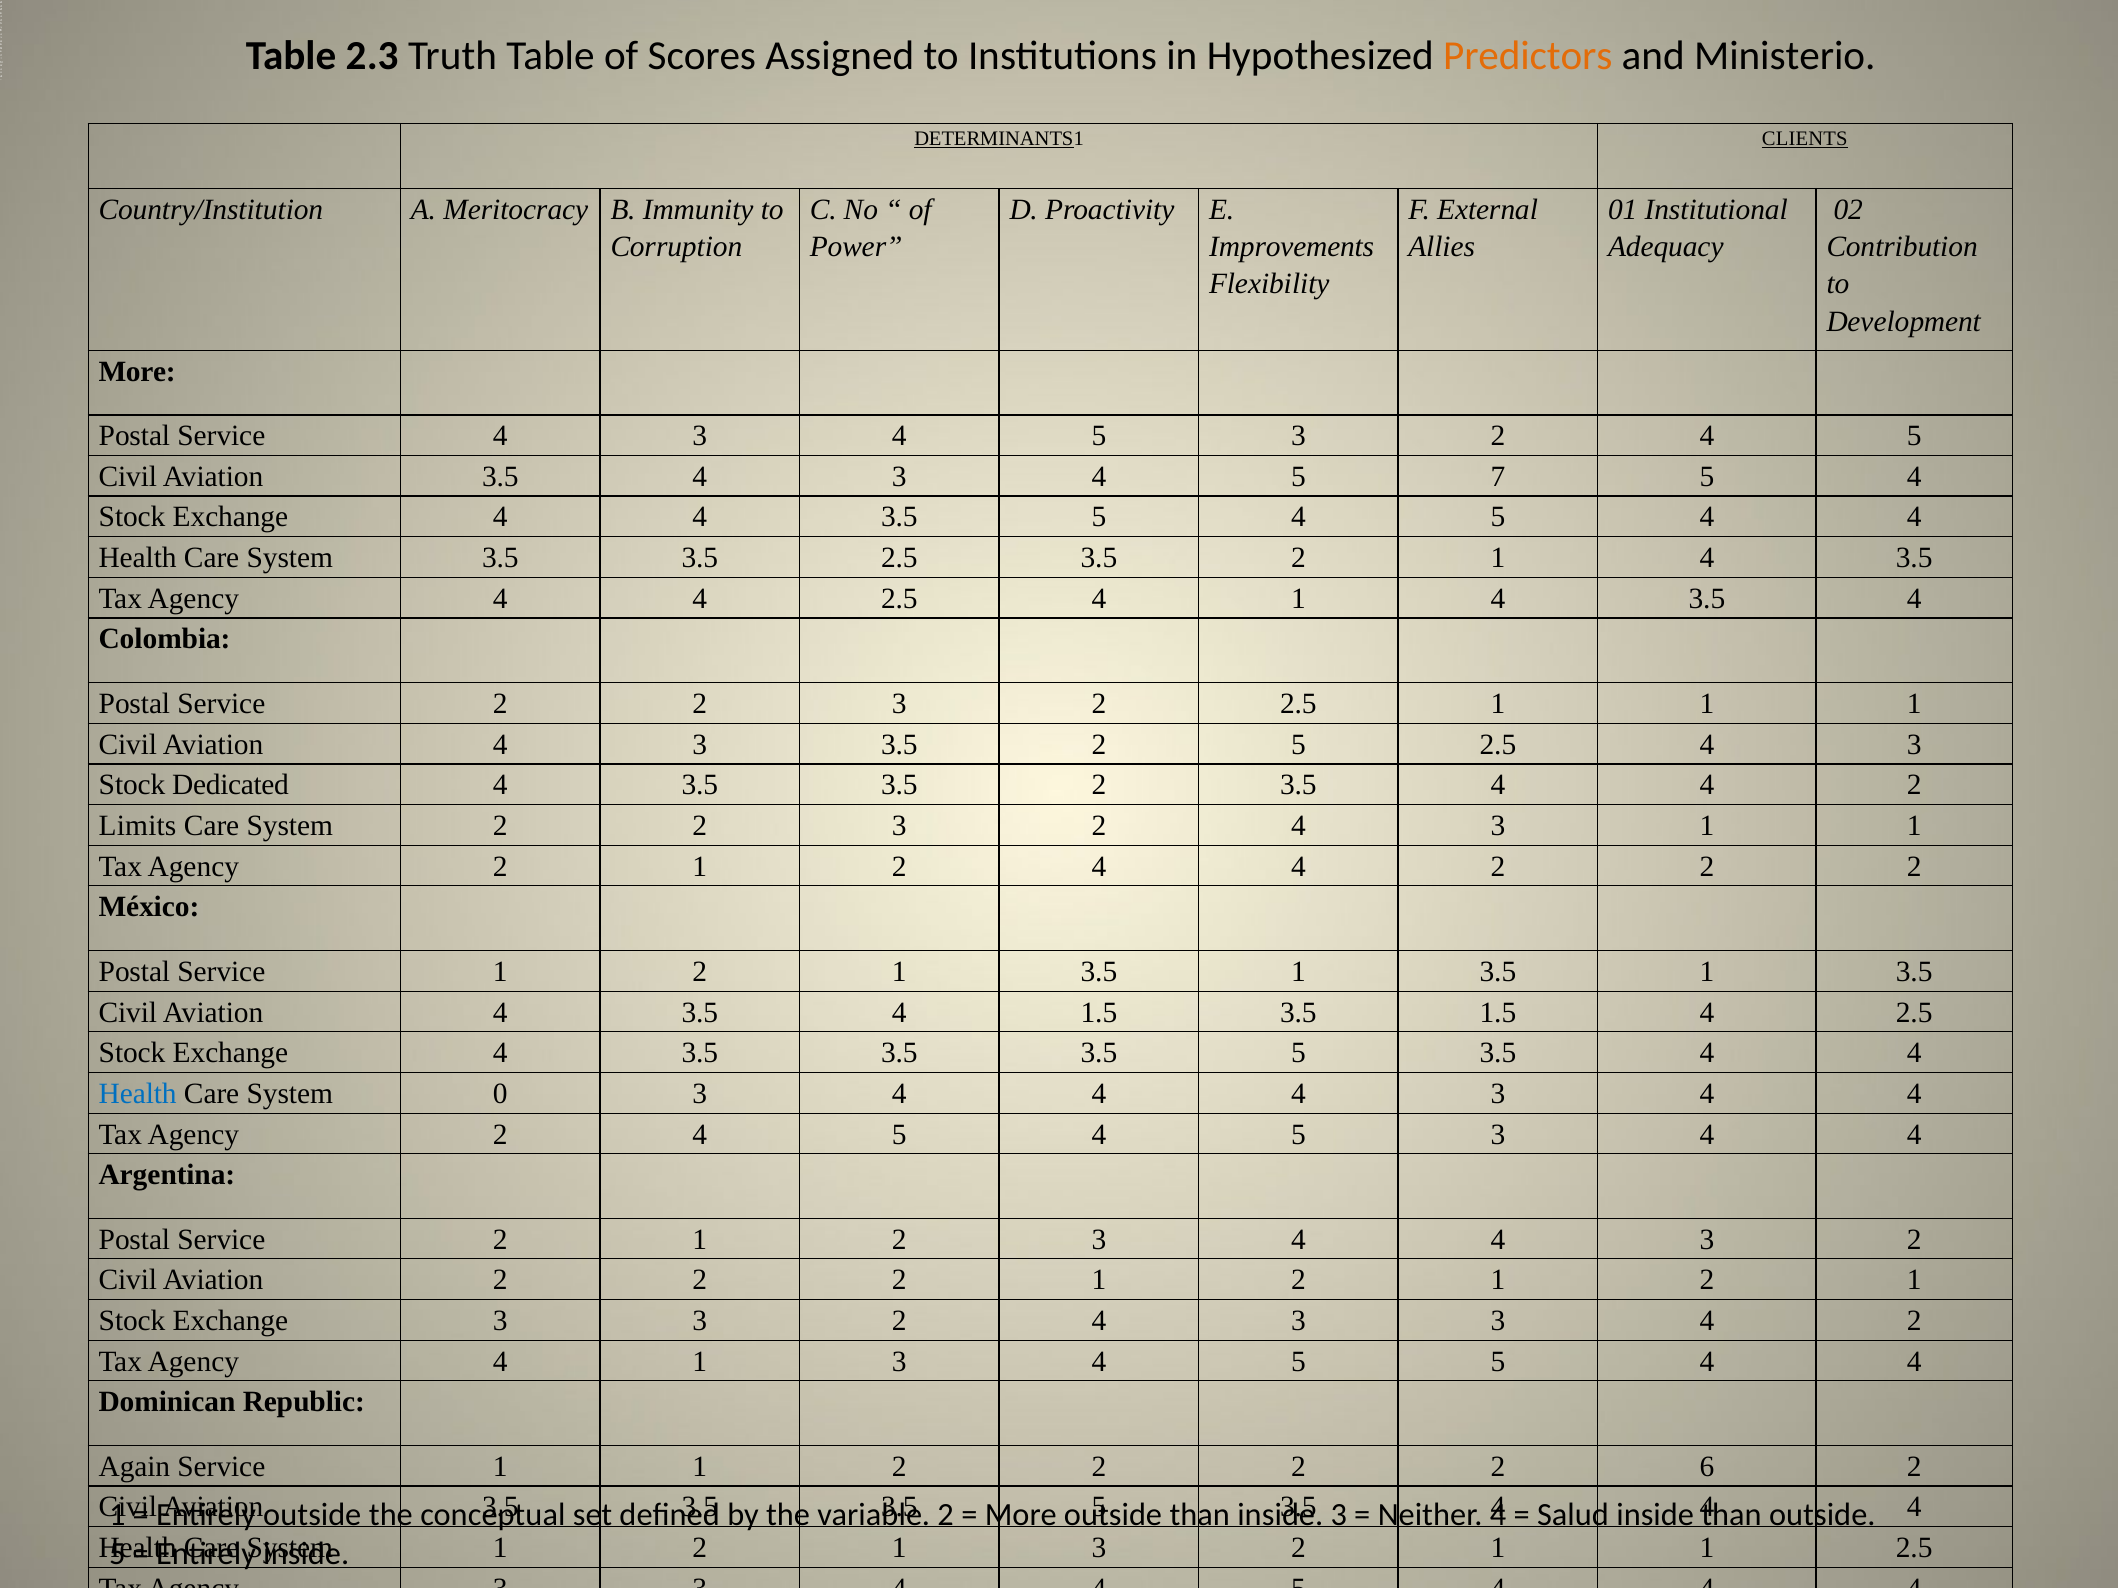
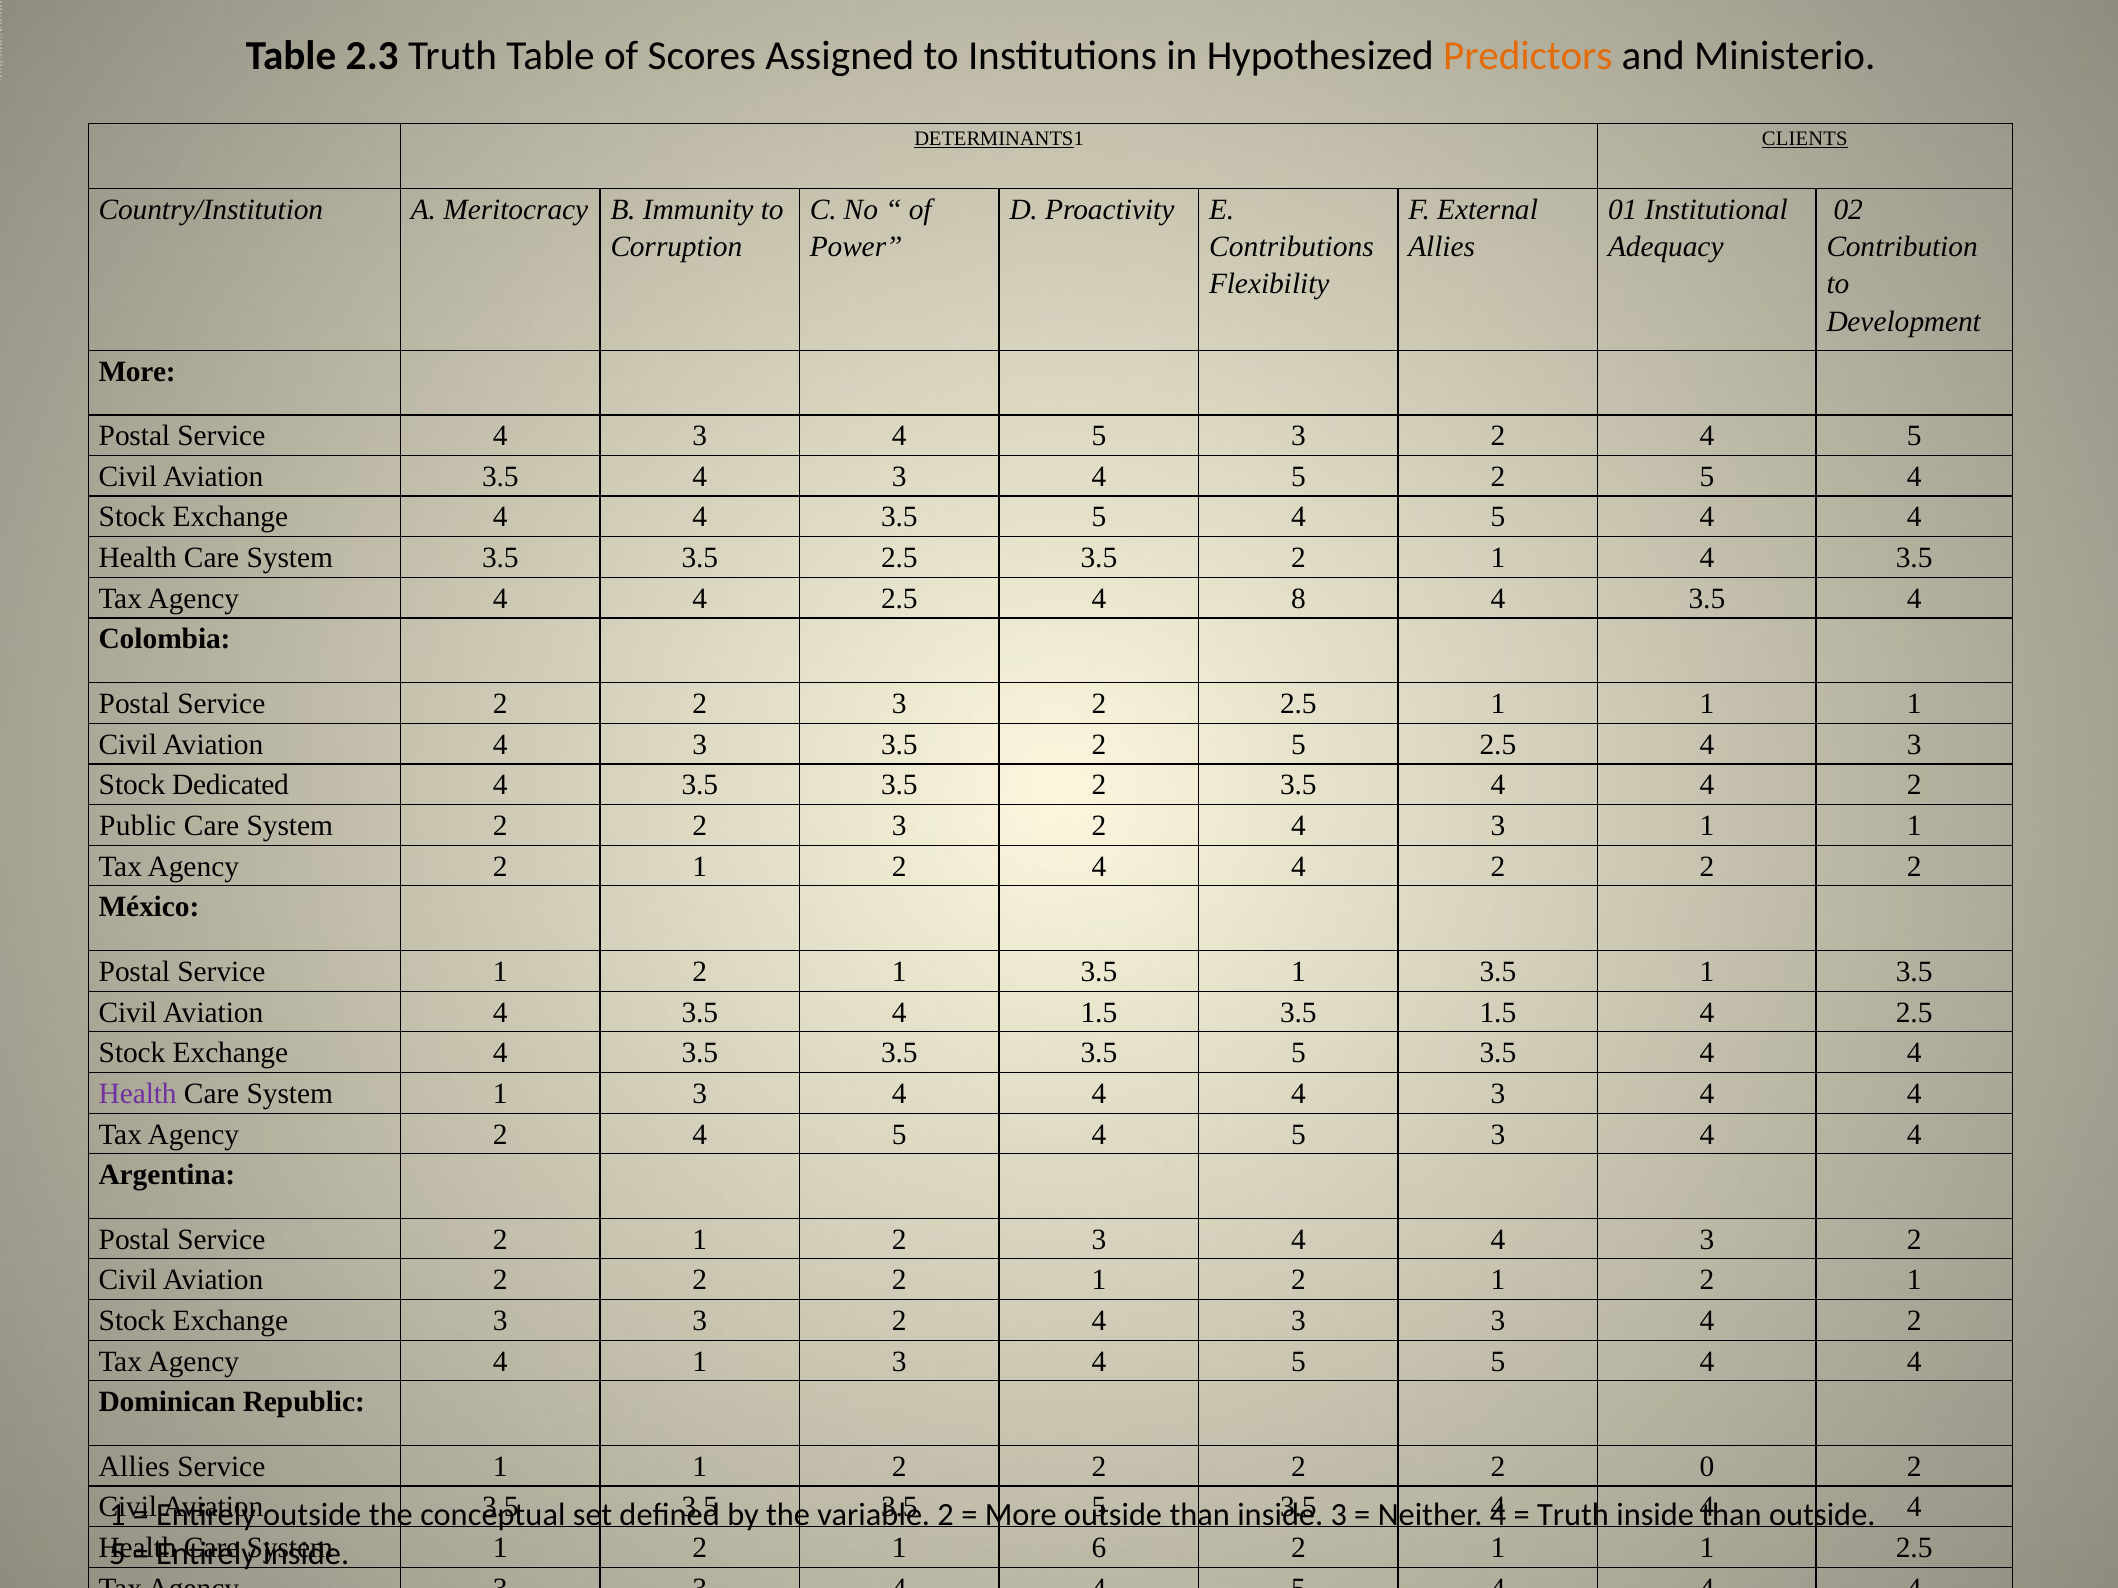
Improvements: Improvements -> Contributions (1292, 247)
5 7: 7 -> 2 (1498, 477)
2.5 4 1: 1 -> 8 (1298, 599)
Limits: Limits -> Public (138, 826)
Health colour: blue -> purple (138, 1094)
0: 0 -> 1 (500, 1094)
Again: Again -> Allies (134, 1467)
6: 6 -> 0 (1707, 1467)
Salud: Salud -> Truth (1573, 1515)
2 1 3: 3 -> 6 (1099, 1549)
